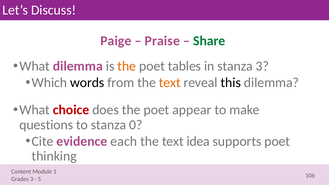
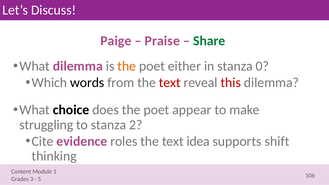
tables: tables -> either (184, 66)
stanza 3: 3 -> 0 (262, 66)
text colour: orange -> red (170, 83)
this colour: black -> red (231, 83)
choice colour: red -> black (71, 110)
questions: questions -> struggling (46, 125)
0: 0 -> 2 (136, 125)
each: each -> roles (124, 141)
supports poet: poet -> shift (277, 141)
